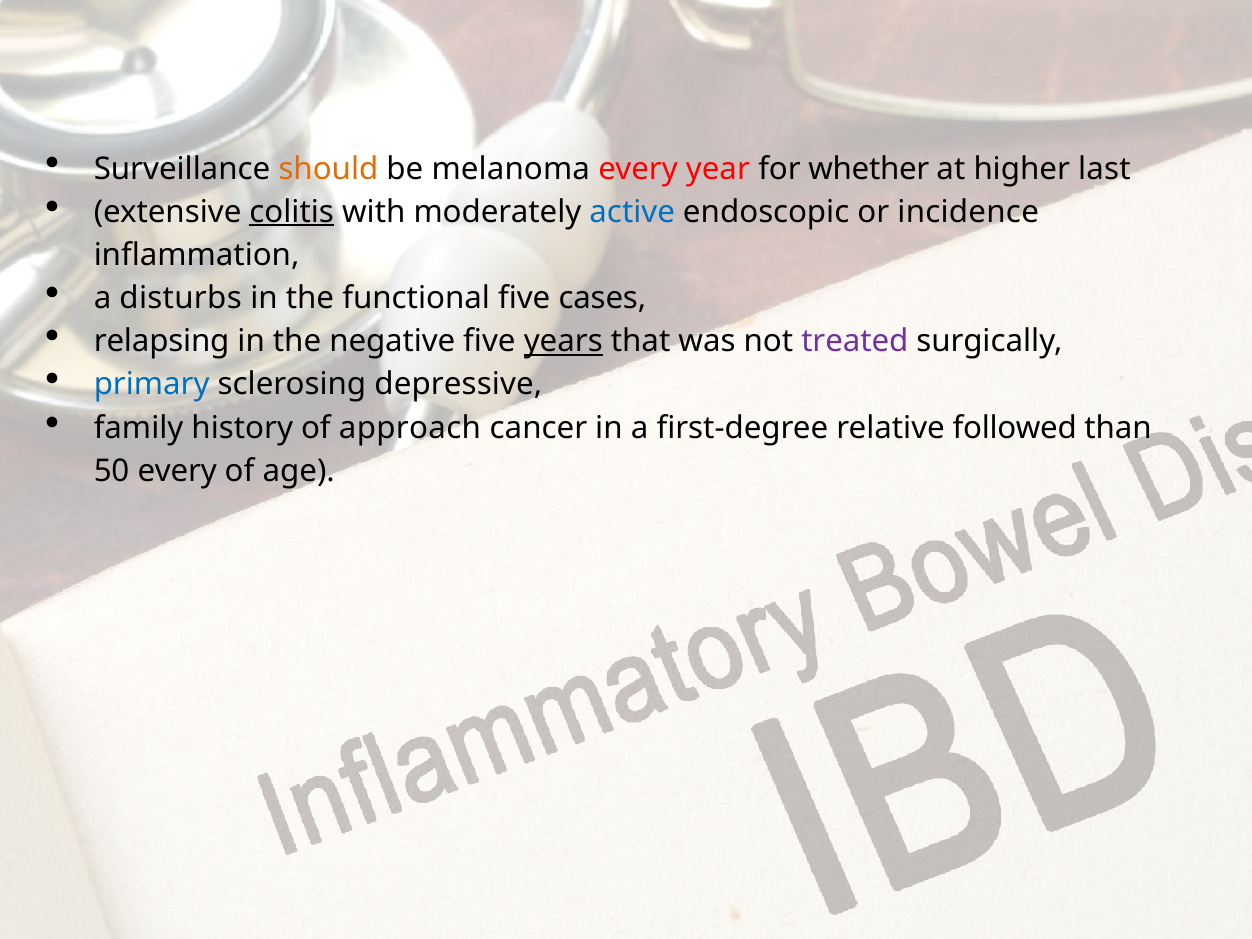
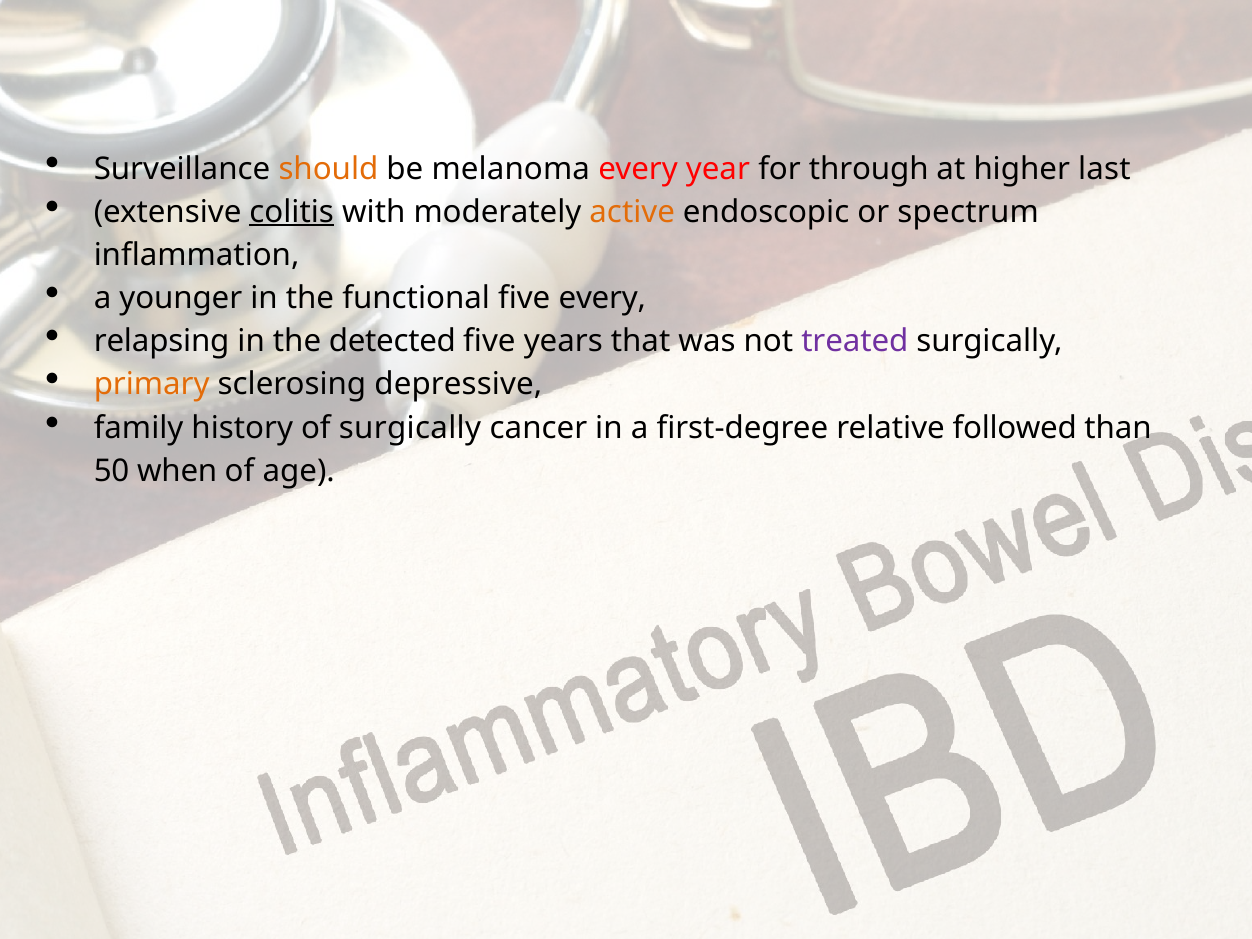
whether: whether -> through (869, 169)
active colour: blue -> orange (632, 212)
incidence: incidence -> spectrum (968, 212)
disturbs: disturbs -> younger (181, 298)
five cases: cases -> every (602, 298)
negative: negative -> detected (392, 341)
years underline: present -> none (563, 341)
primary colour: blue -> orange (152, 385)
of approach: approach -> surgically (410, 428)
50 every: every -> when (177, 471)
